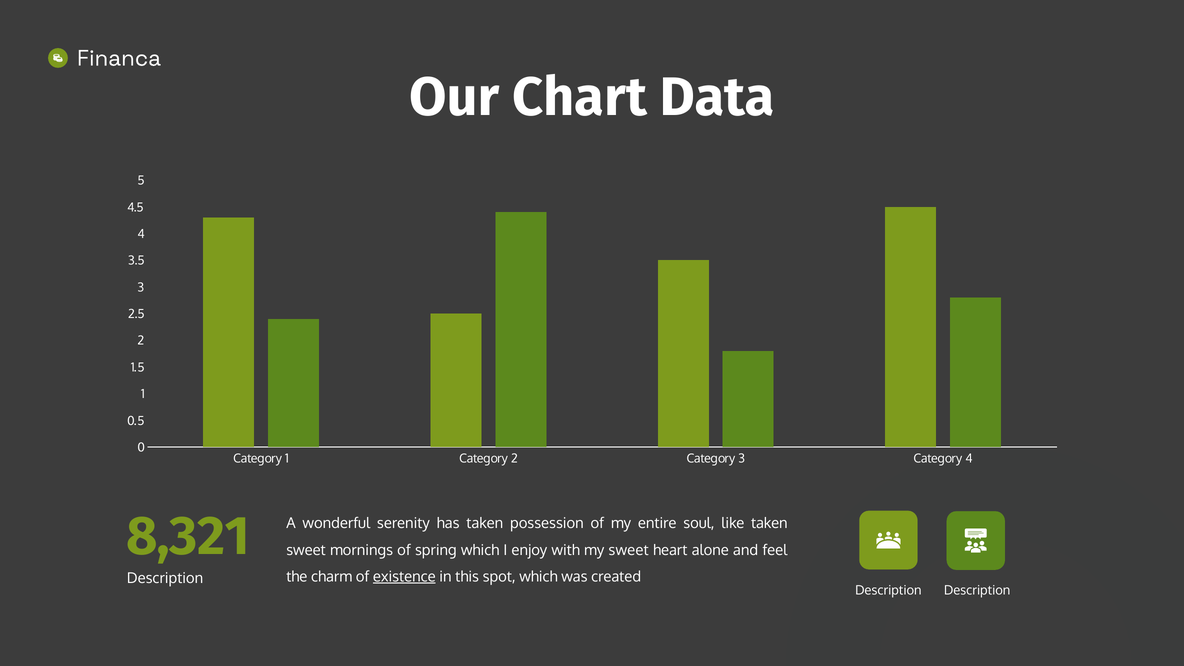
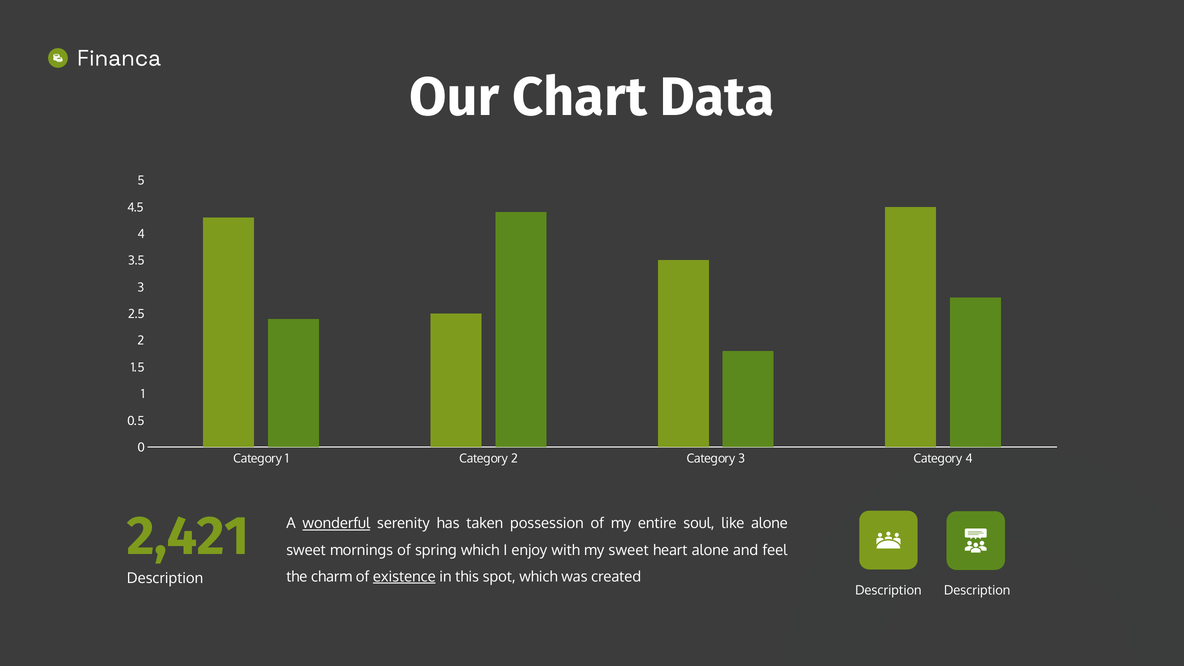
8,321: 8,321 -> 2,421 (188, 537)
wonderful underline: none -> present (336, 523)
like taken: taken -> alone (769, 523)
